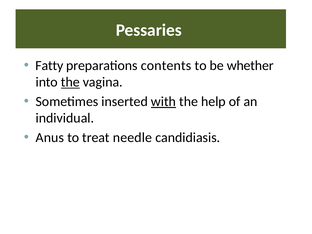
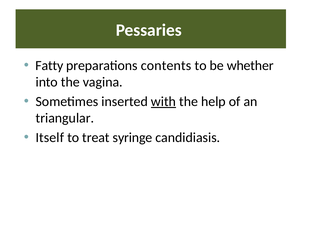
the underline: present -> none (70, 82)
individual: individual -> triangular (65, 118)
Anus: Anus -> Itself (50, 138)
needle: needle -> syringe (133, 138)
